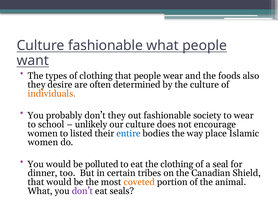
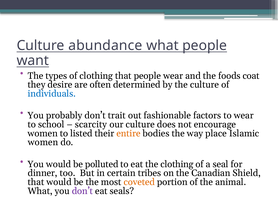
Culture fashionable: fashionable -> abundance (105, 45)
also: also -> coat (251, 76)
individuals colour: orange -> blue (52, 93)
don’t they: they -> trait (117, 115)
society: society -> factors (207, 115)
unlikely: unlikely -> scarcity (91, 124)
entire colour: blue -> orange (128, 133)
